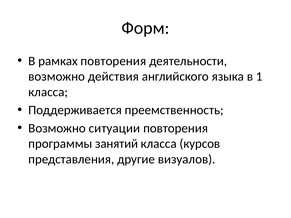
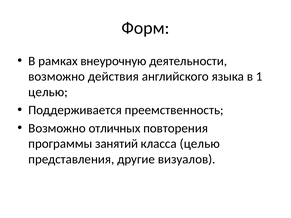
рамках повторения: повторения -> внеурочную (113, 61)
класса: класса -> целью (48, 92)
ситуации: ситуации -> отличных (115, 128)
класса курсов: курсов -> целью (200, 144)
